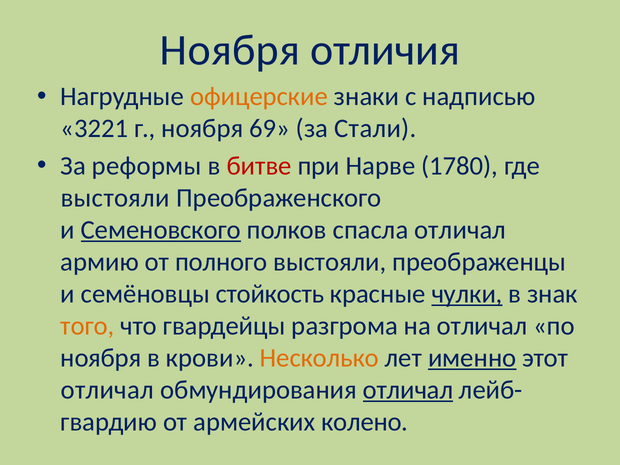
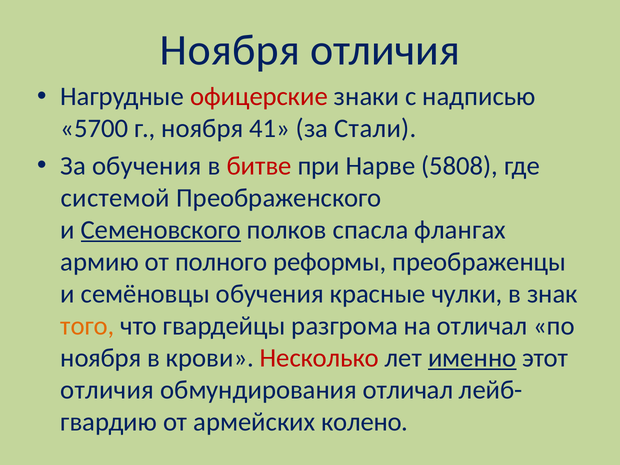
офицерские colour: orange -> red (259, 97)
3221: 3221 -> 5700 (94, 129)
69: 69 -> 41 (270, 129)
За реформы: реформы -> обучения (147, 166)
1780: 1780 -> 5808 (460, 166)
выстояли: выстояли -> системой (115, 198)
спасла отличал: отличал -> флангах (460, 230)
полного выстояли: выстояли -> реформы (330, 262)
семёновцы стойкость: стойкость -> обучения (270, 294)
чулки underline: present -> none (467, 294)
Несколько colour: orange -> red (319, 358)
отличал: отличал -> отличия (107, 390)
отличал underline: present -> none (408, 390)
